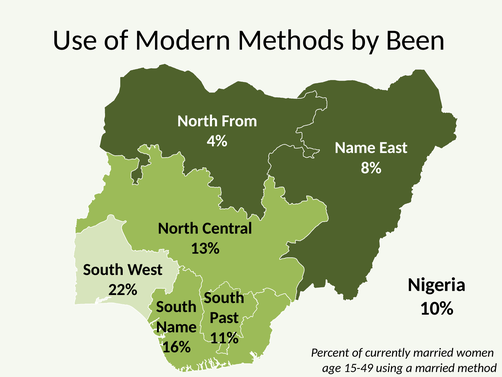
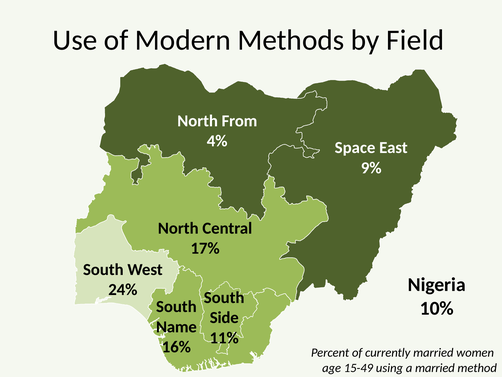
Been: Been -> Field (415, 40)
Name: Name -> Space (355, 148)
8%: 8% -> 9% (371, 168)
13%: 13% -> 17% (205, 248)
22%: 22% -> 24% (123, 289)
Past: Past -> Side (224, 317)
